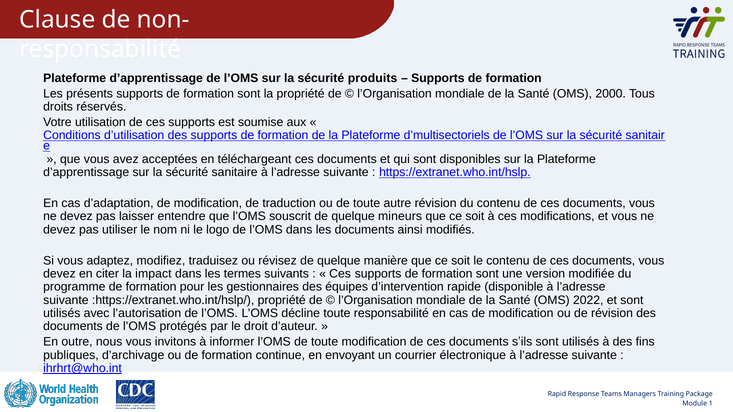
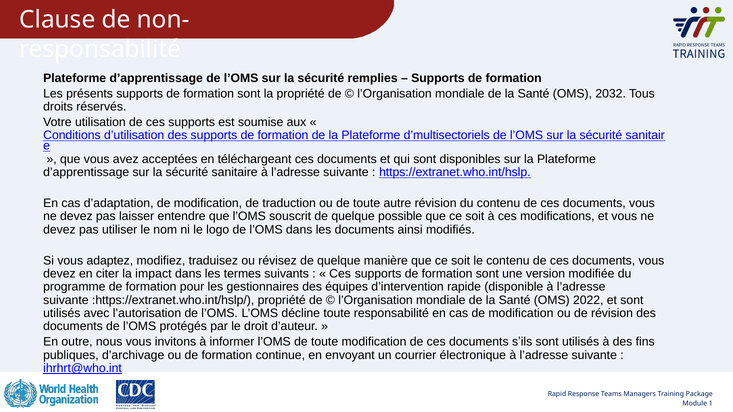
produits: produits -> remplies (373, 78)
2000: 2000 -> 2032 (611, 94)
mineurs: mineurs -> possible (400, 217)
